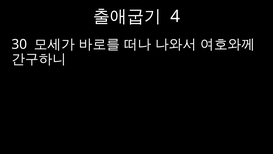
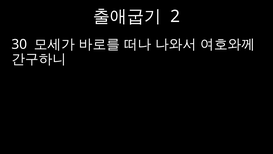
4: 4 -> 2 (175, 16)
